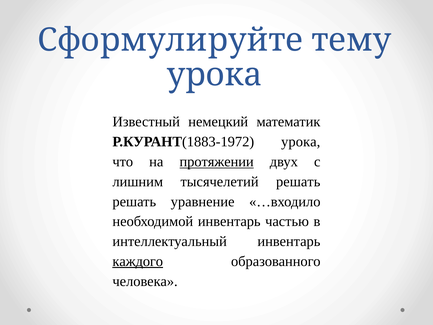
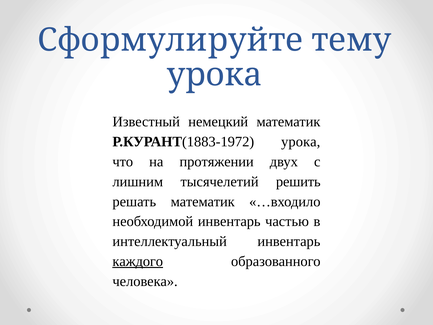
протяжении underline: present -> none (217, 162)
тысячелетий решать: решать -> решить (298, 182)
решать уравнение: уравнение -> математик (203, 201)
